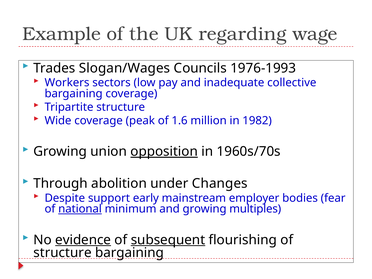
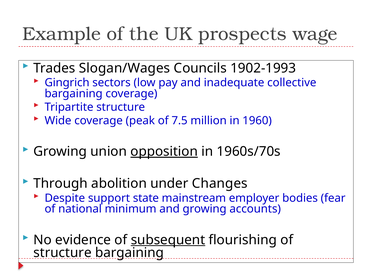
regarding: regarding -> prospects (242, 34)
1976-1993: 1976-1993 -> 1902-1993 (263, 68)
Workers: Workers -> Gingrich (67, 83)
1.6: 1.6 -> 7.5 (180, 121)
1982: 1982 -> 1960 (257, 121)
early: early -> state (146, 198)
national underline: present -> none (80, 209)
multiples: multiples -> accounts (255, 209)
evidence underline: present -> none (83, 240)
